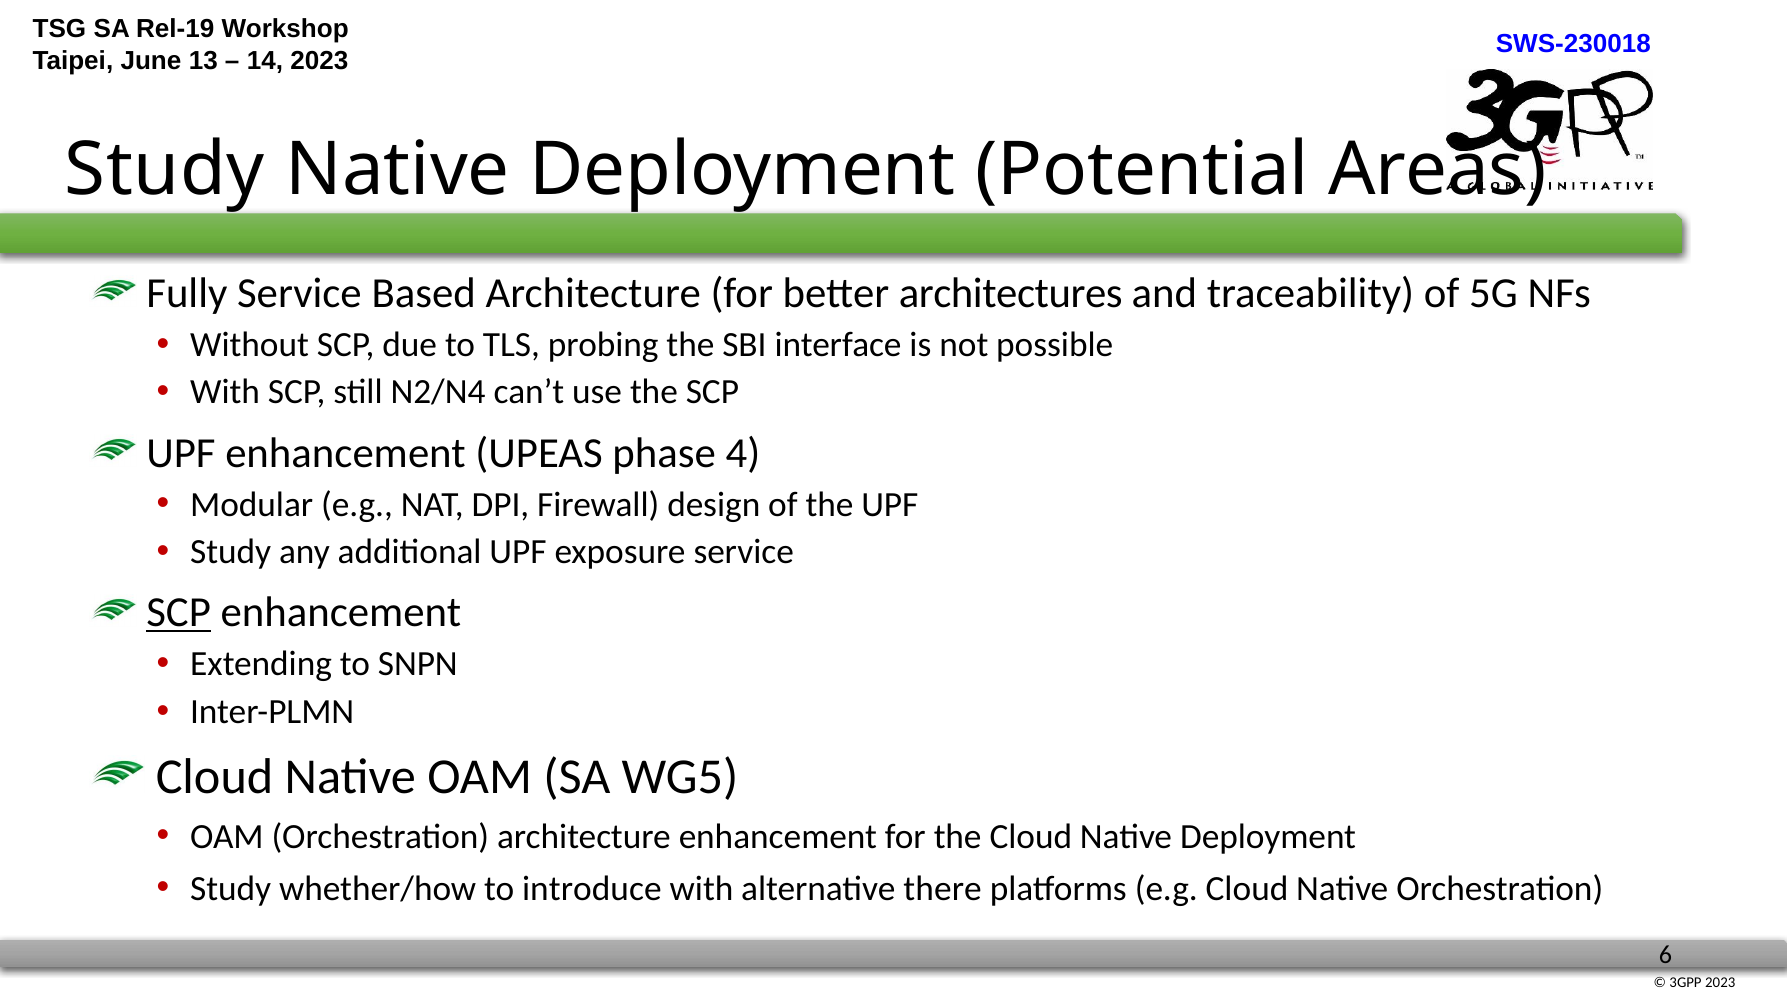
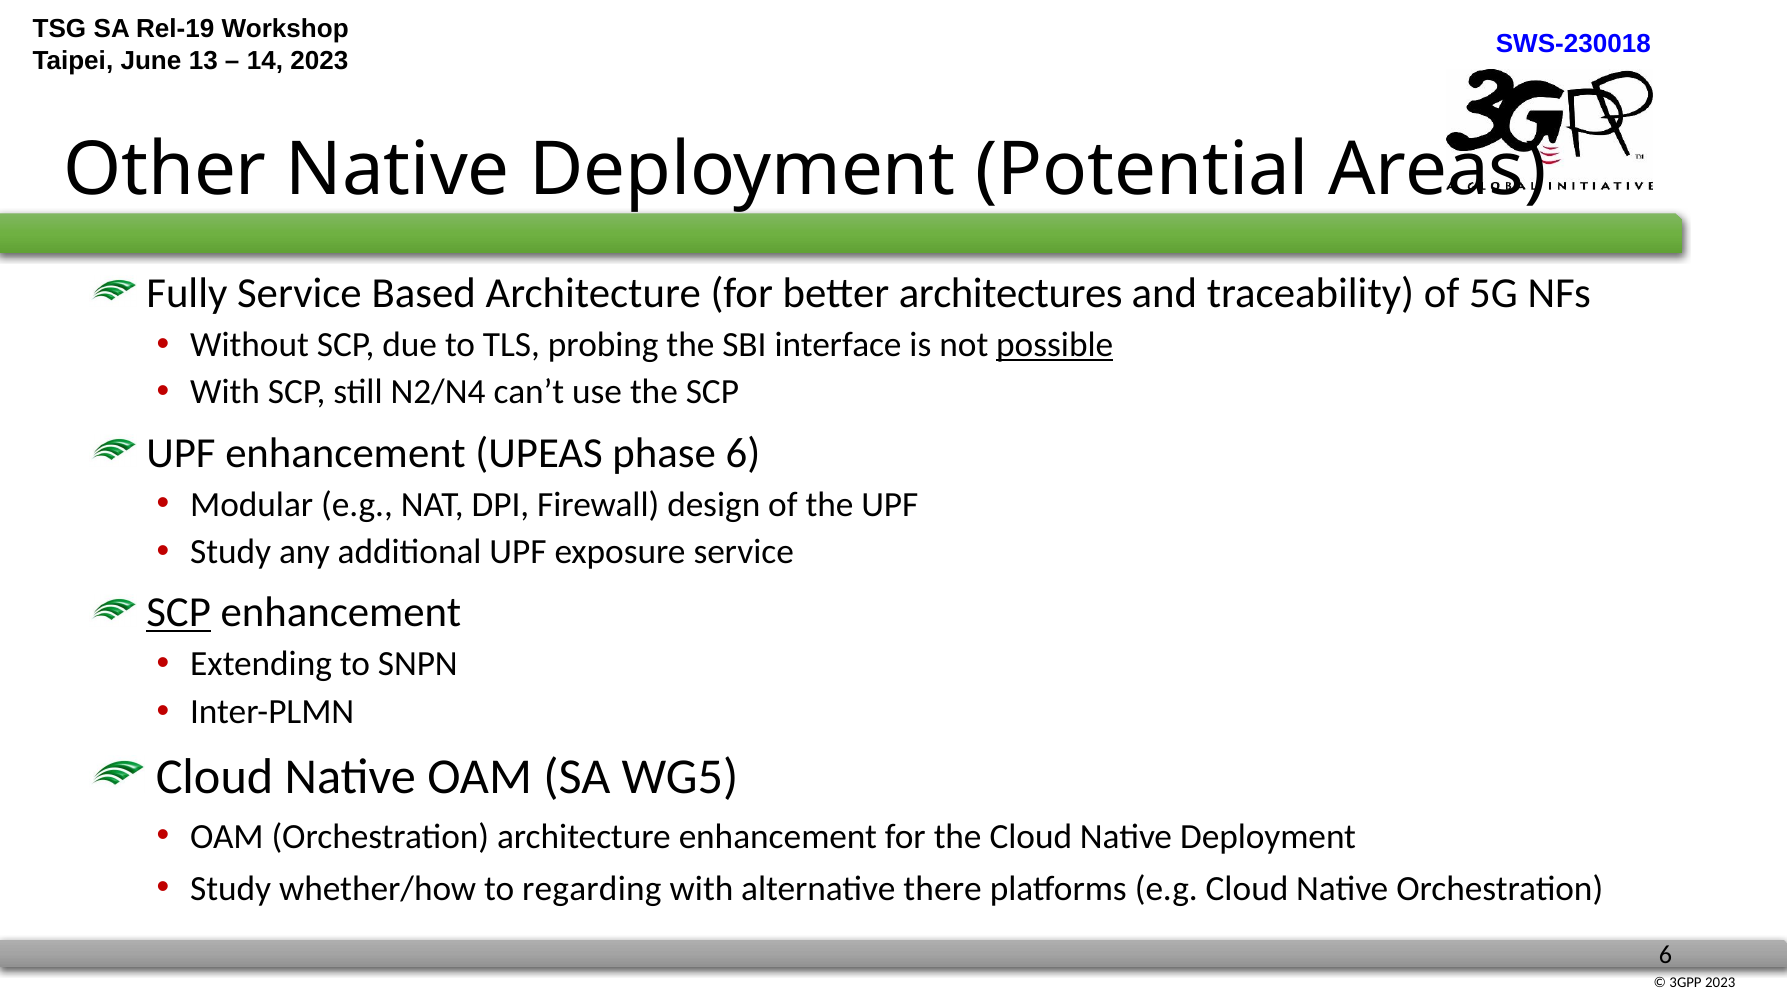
Study: Study -> Other (165, 170)
possible underline: none -> present (1055, 345)
phase 4: 4 -> 6 (743, 453)
introduce: introduce -> regarding (592, 889)
